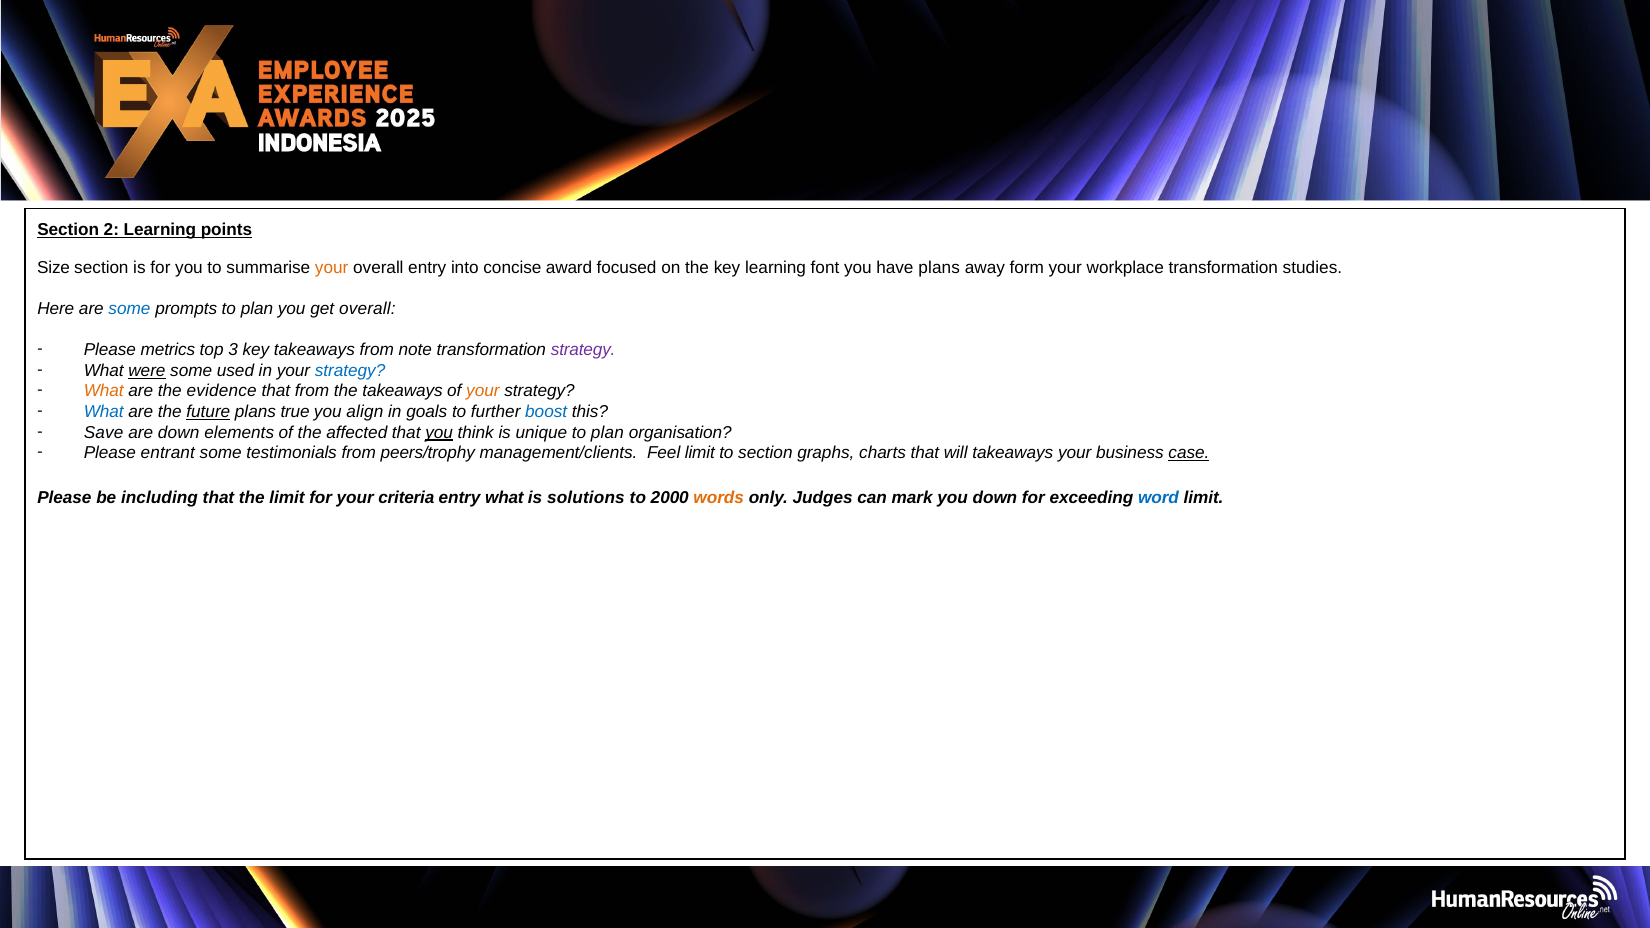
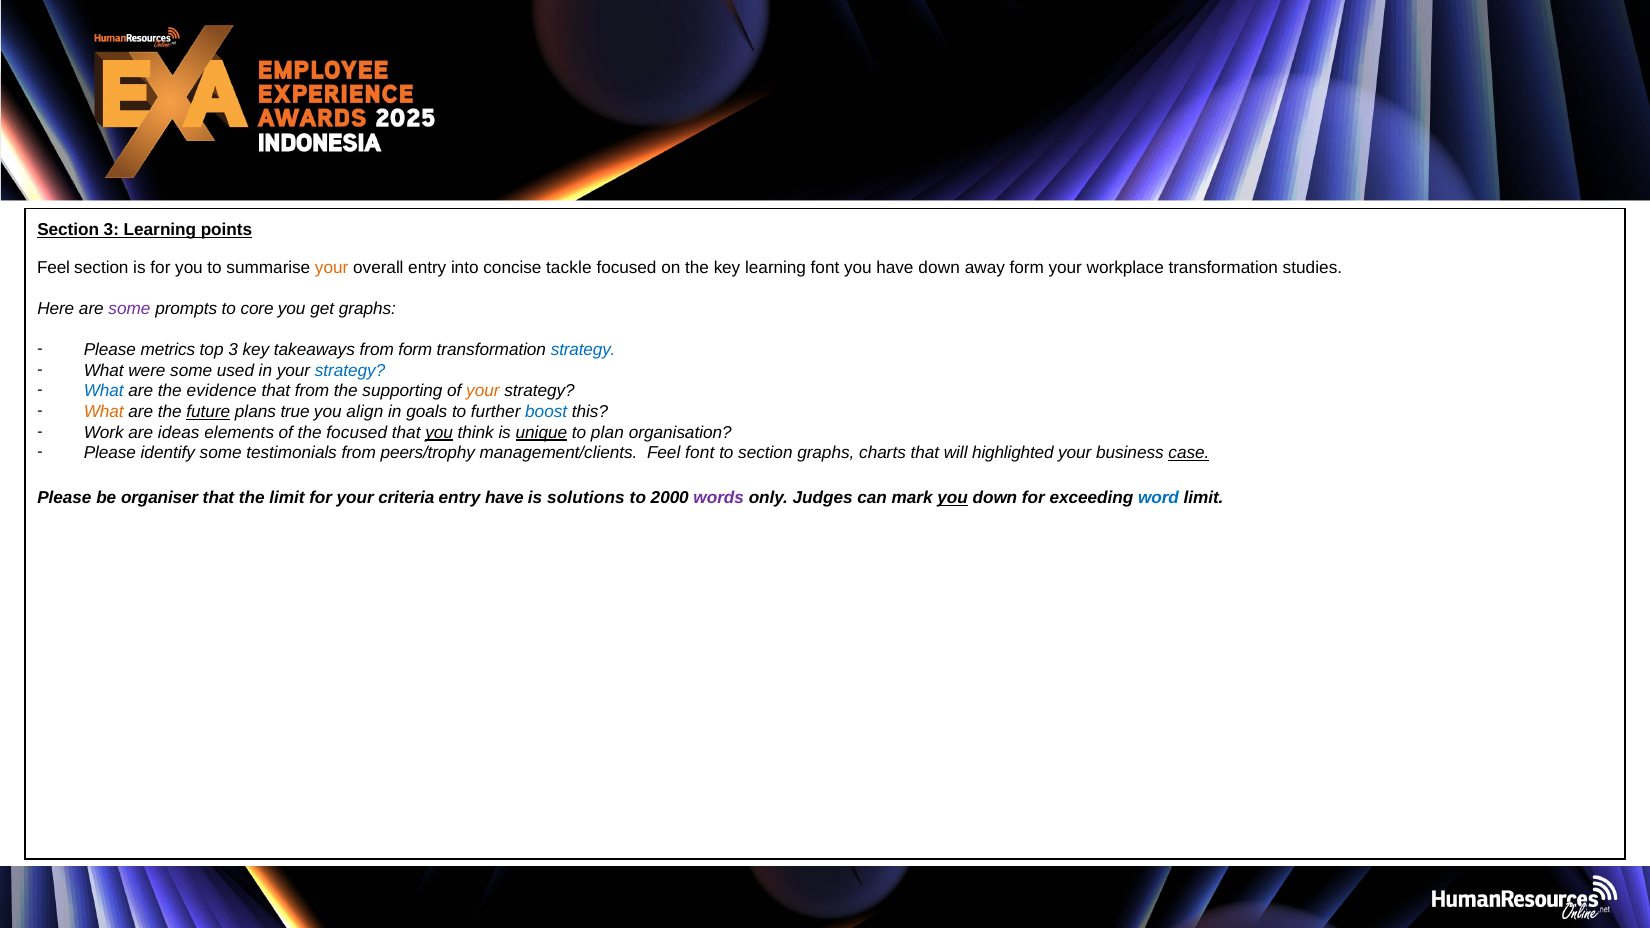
Section 2: 2 -> 3 (111, 230)
Size: Size -> Feel (54, 267)
award: award -> tackle (569, 267)
have plans: plans -> down (939, 267)
some colour: blue -> purple (129, 309)
prompts to plan: plan -> core (257, 309)
get overall: overall -> graphs (367, 309)
from note: note -> form (415, 350)
strategy colour: purple -> blue (583, 350)
were underline: present -> none (147, 371)
What colour: orange -> blue (104, 391)
the takeaways: takeaways -> supporting (402, 391)
What colour: blue -> orange (104, 412)
Save: Save -> Work (104, 433)
are down: down -> ideas (179, 433)
the affected: affected -> focused (357, 433)
unique underline: none -> present (541, 433)
entrant: entrant -> identify (168, 453)
Feel limit: limit -> font (700, 453)
will takeaways: takeaways -> highlighted (1013, 453)
including: including -> organiser (160, 498)
entry what: what -> have (504, 498)
words colour: orange -> purple (719, 498)
you underline: none -> present (953, 498)
